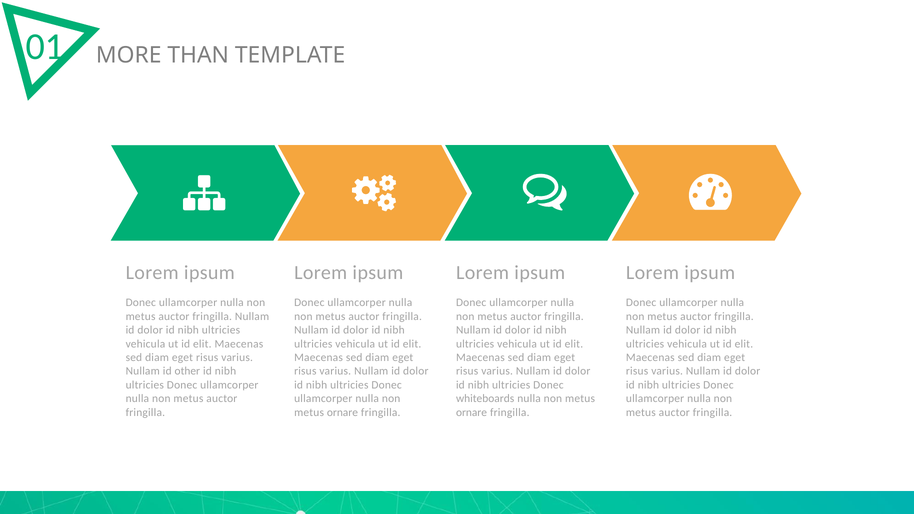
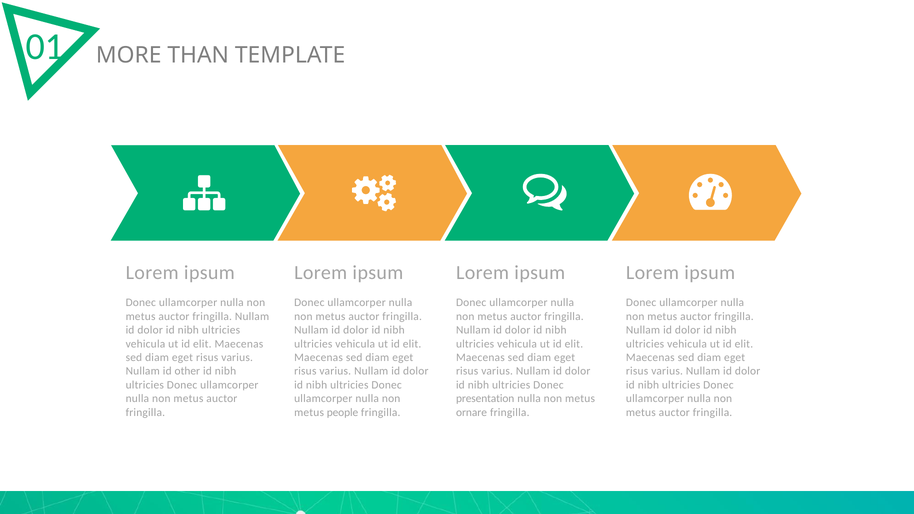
whiteboards: whiteboards -> presentation (485, 399)
ornare: ornare -> people (342, 412)
